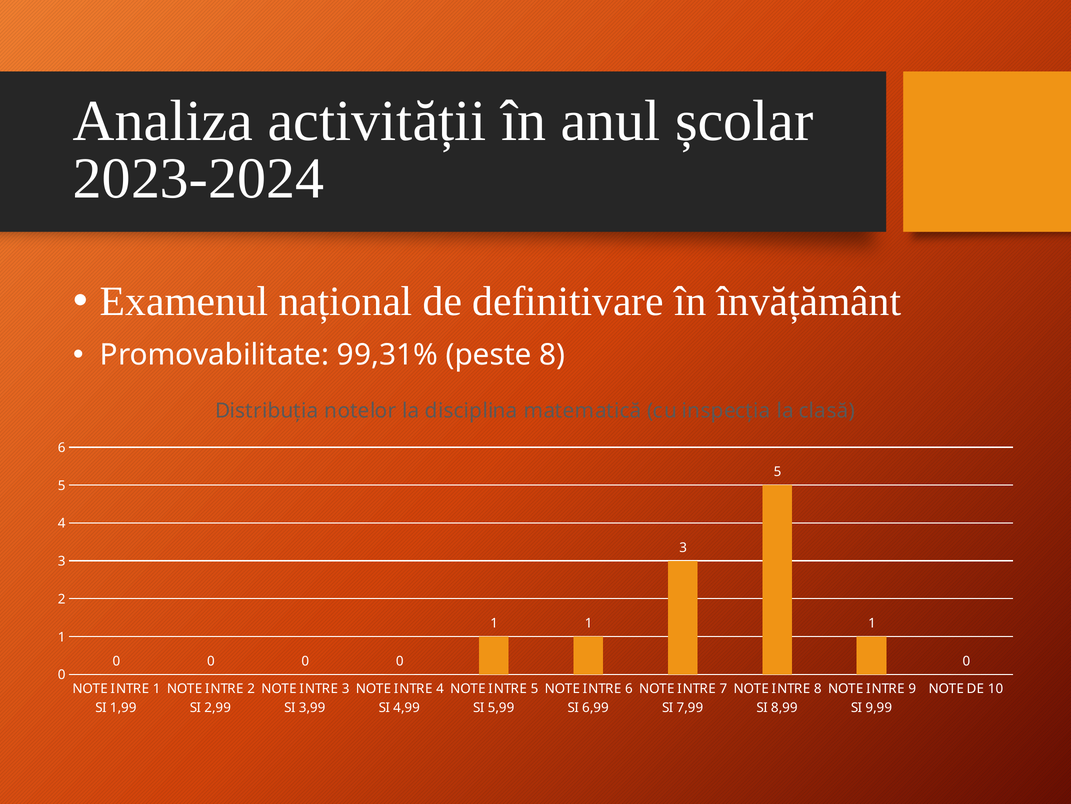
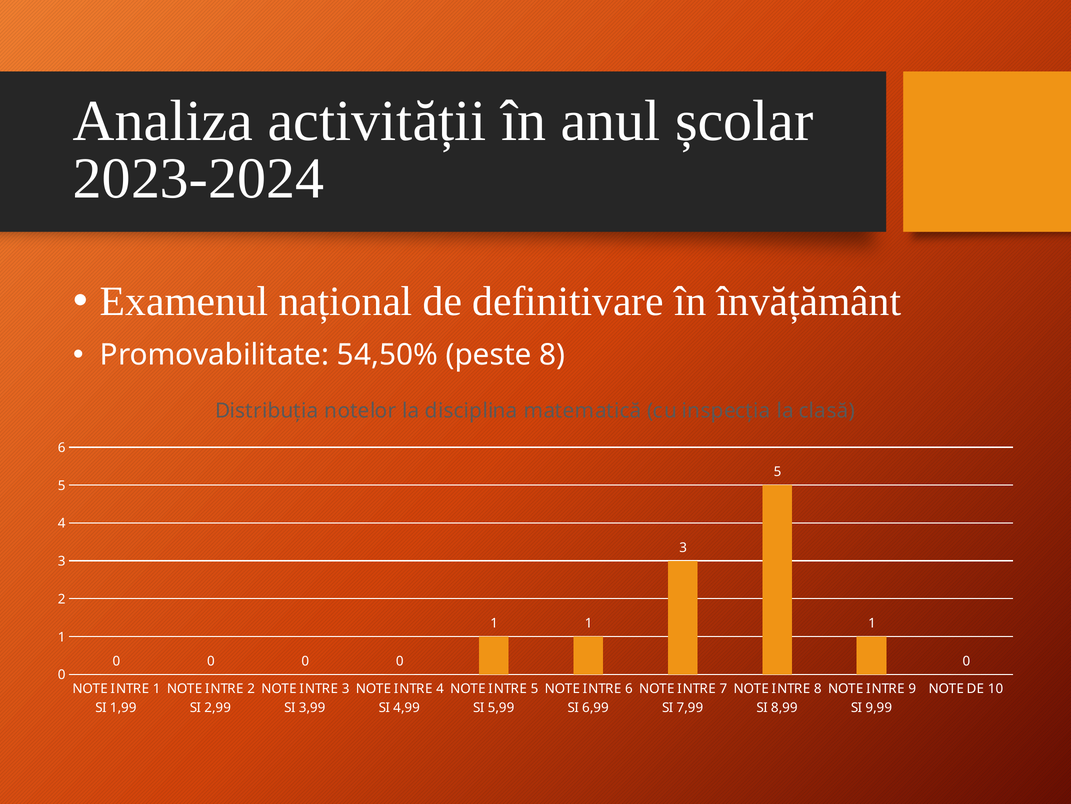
99,31%: 99,31% -> 54,50% (387, 355)
